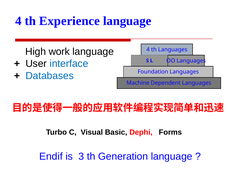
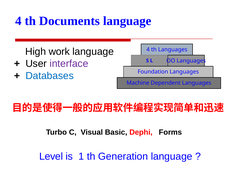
Experience: Experience -> Documents (69, 21)
interface colour: blue -> purple (69, 64)
Endif: Endif -> Level (51, 157)
3: 3 -> 1 (81, 157)
